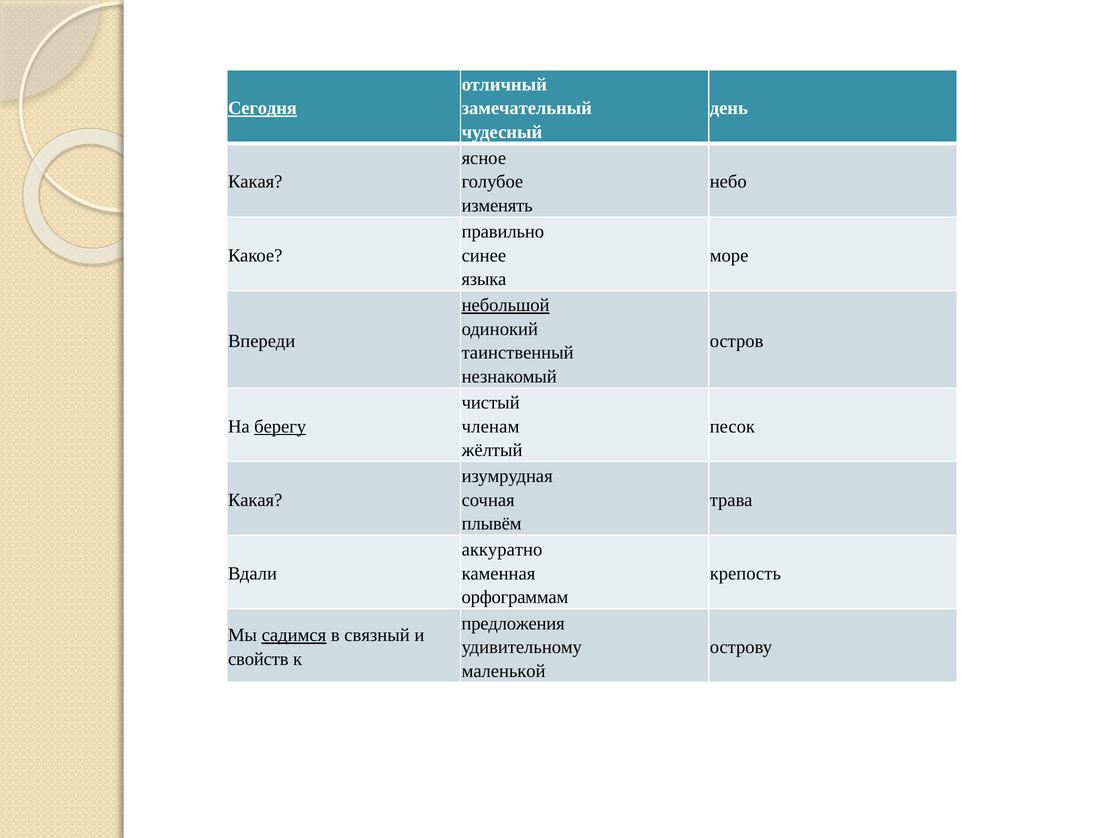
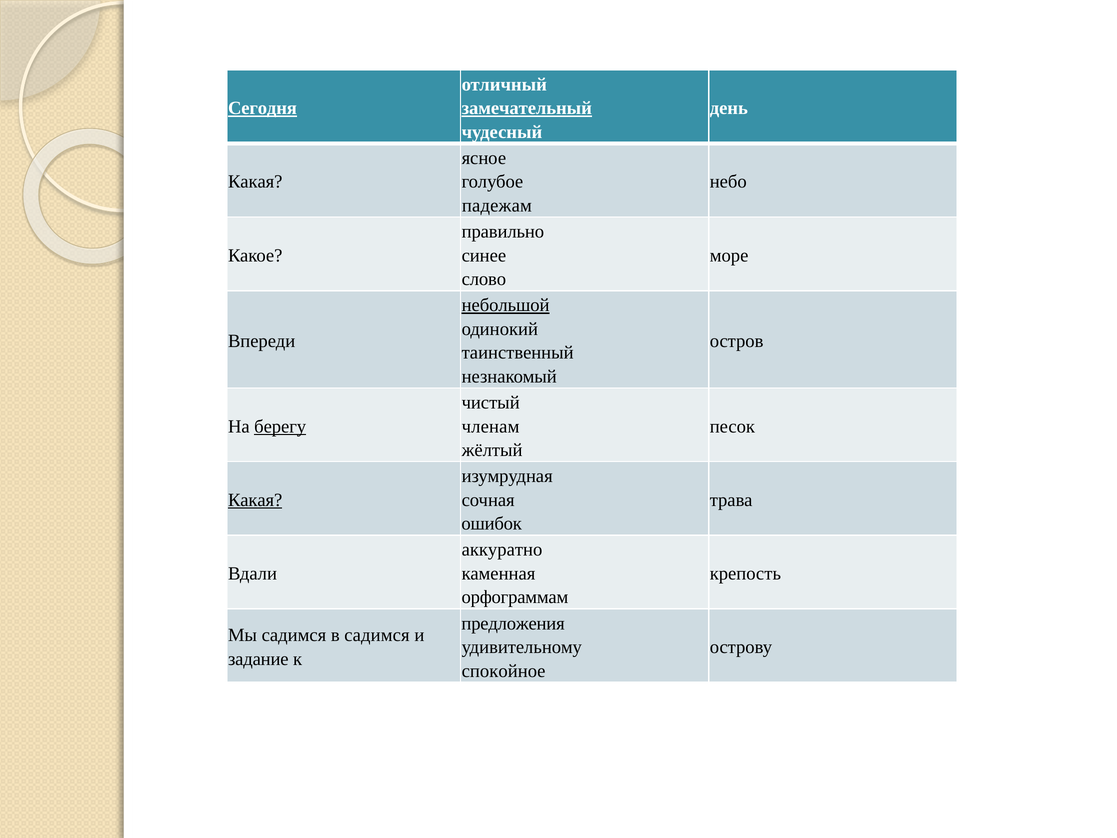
замечательный underline: none -> present (527, 108)
изменять: изменять -> падежам (497, 206)
языка: языка -> слово (484, 279)
Какая underline: none -> present (255, 500)
плывём: плывём -> ошибок (492, 524)
садимся underline: present -> none (294, 635)
в связный: связный -> садимся (377, 635)
свойств: свойств -> задание (258, 659)
маленькой: маленькой -> спокойное (504, 671)
